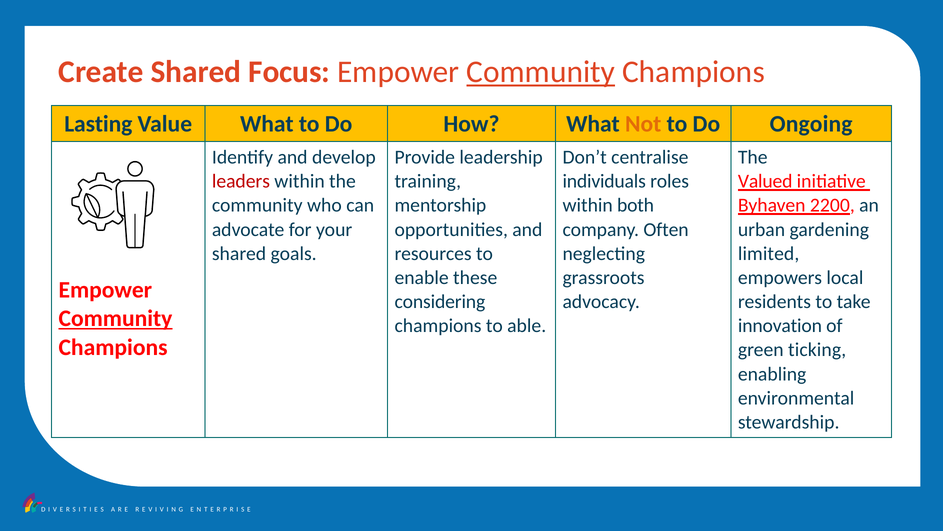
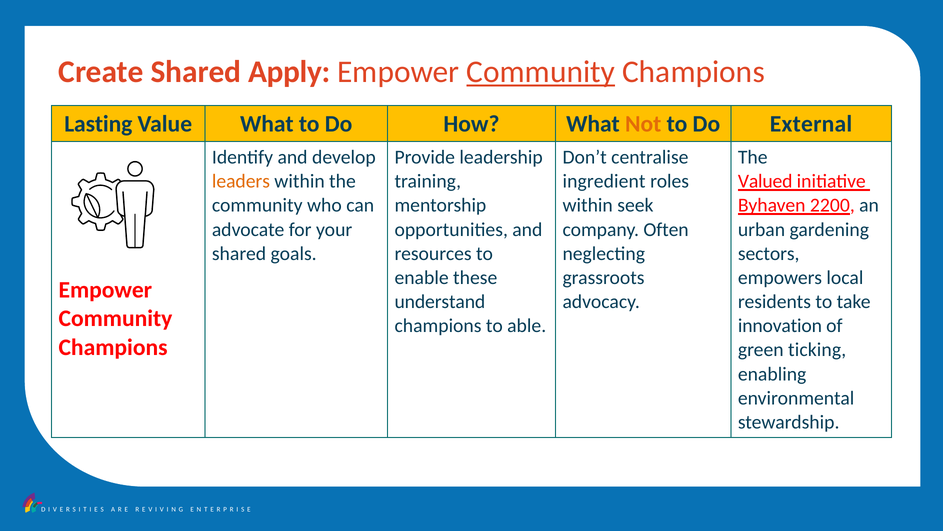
Focus: Focus -> Apply (289, 72)
Ongoing: Ongoing -> External (811, 124)
leaders colour: red -> orange (241, 181)
individuals: individuals -> ingredient (604, 181)
both: both -> seek (635, 205)
limited: limited -> sectors (769, 253)
considering: considering -> understand (440, 301)
Community underline: present -> none (115, 318)
